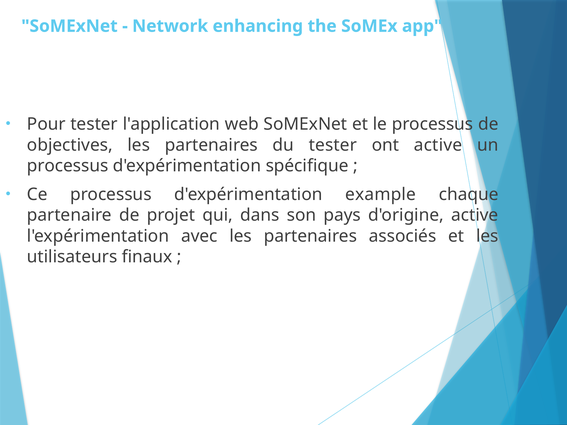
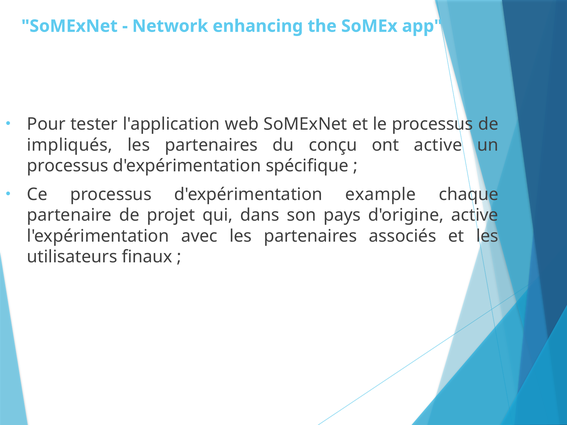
objectives: objectives -> impliqués (70, 145)
du tester: tester -> conçu (333, 145)
